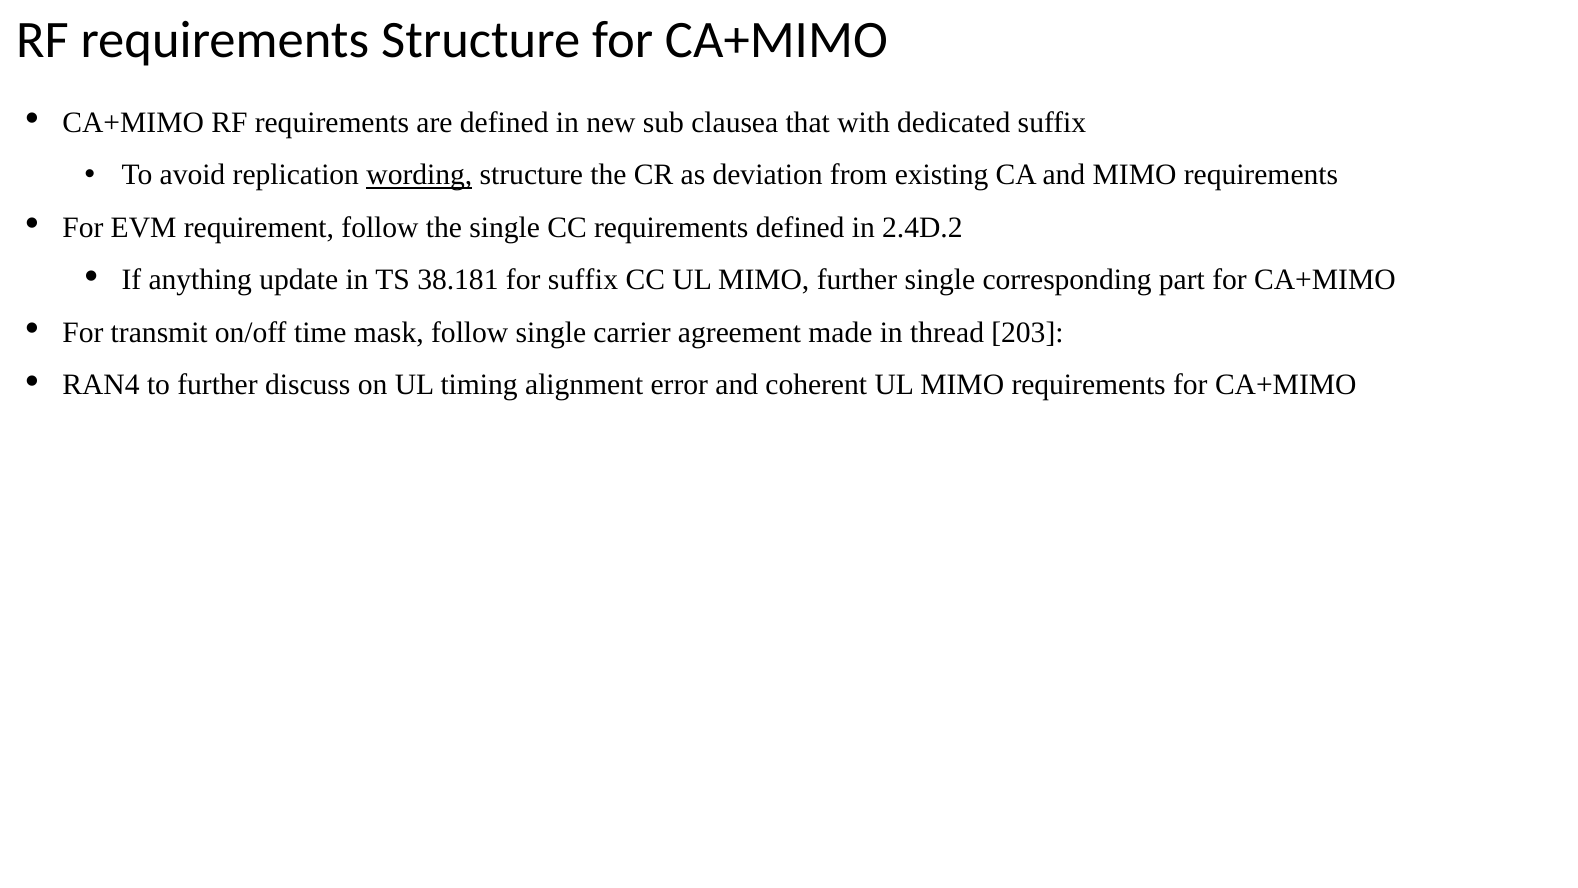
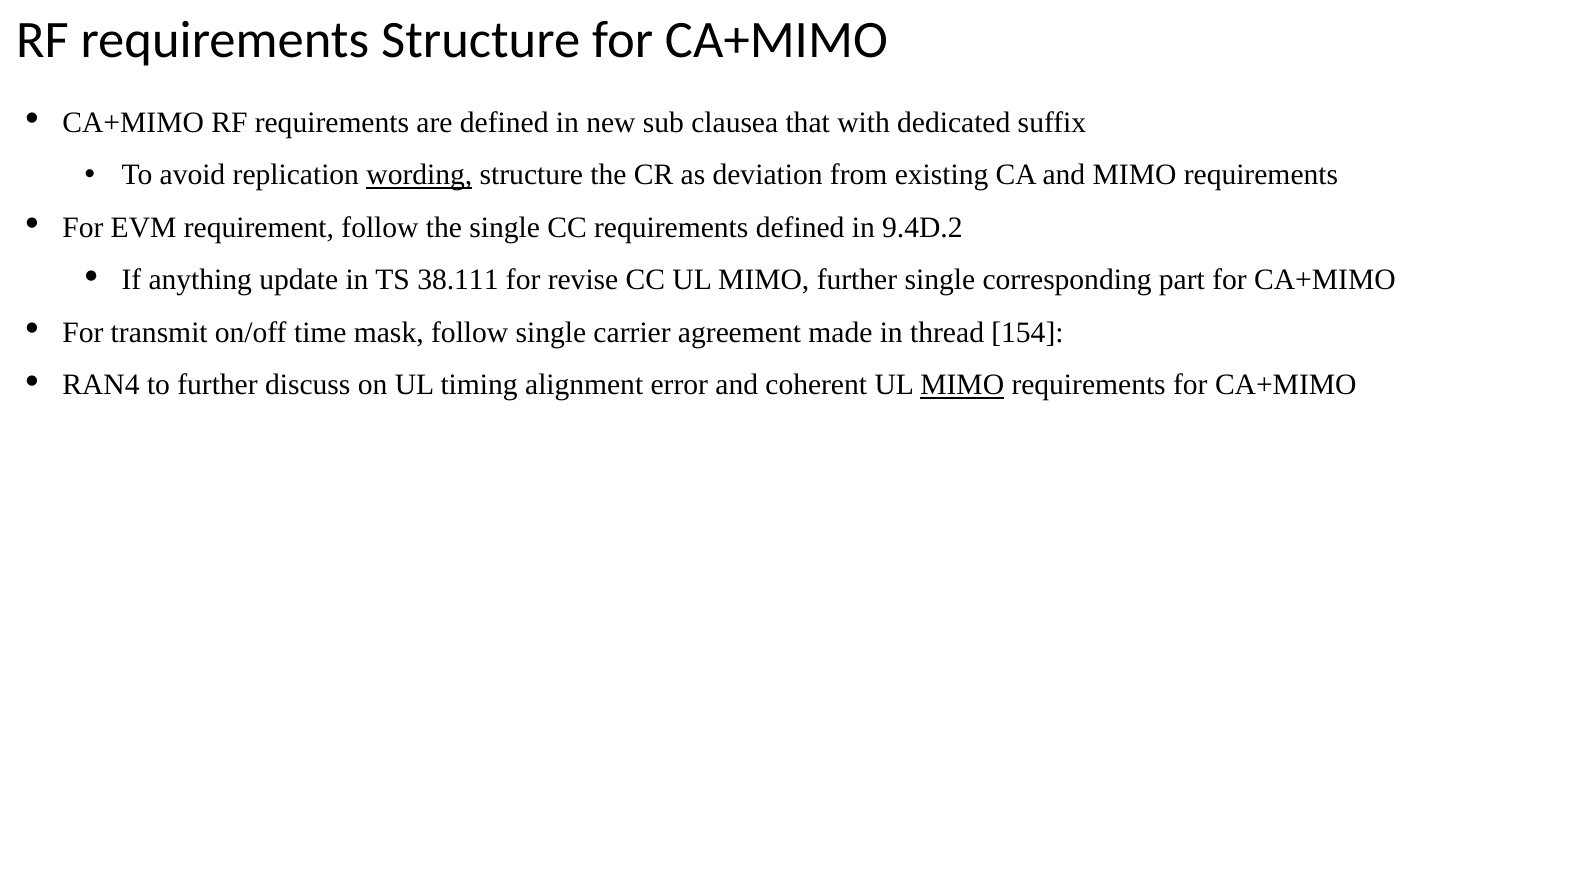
2.4D.2: 2.4D.2 -> 9.4D.2 (922, 227)
38.181: 38.181 -> 38.111 (458, 280)
for suffix: suffix -> revise (583, 280)
203: 203 -> 154 (1027, 332)
MIMO underline: none -> present (962, 385)
